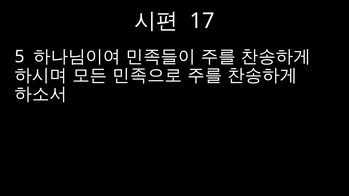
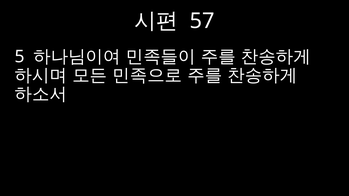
17: 17 -> 57 (202, 21)
